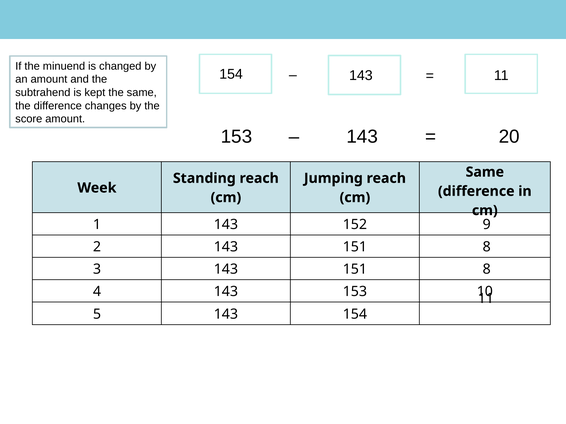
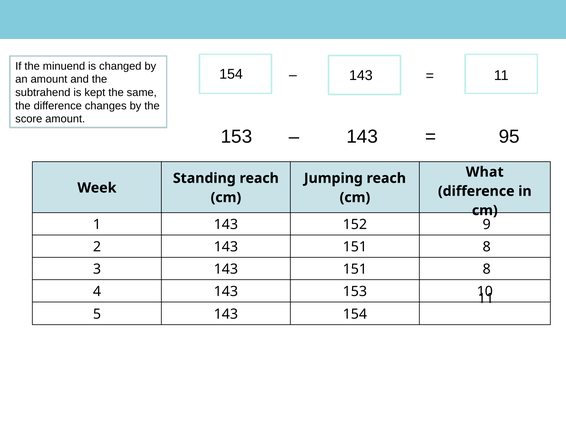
20: 20 -> 95 (509, 137)
Same: Same -> What (485, 172)
